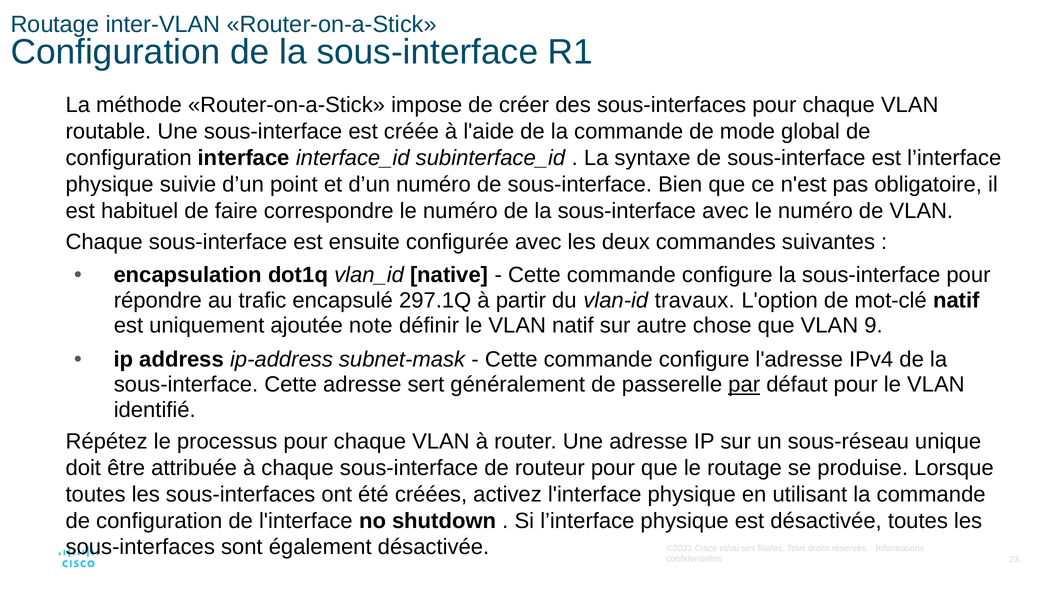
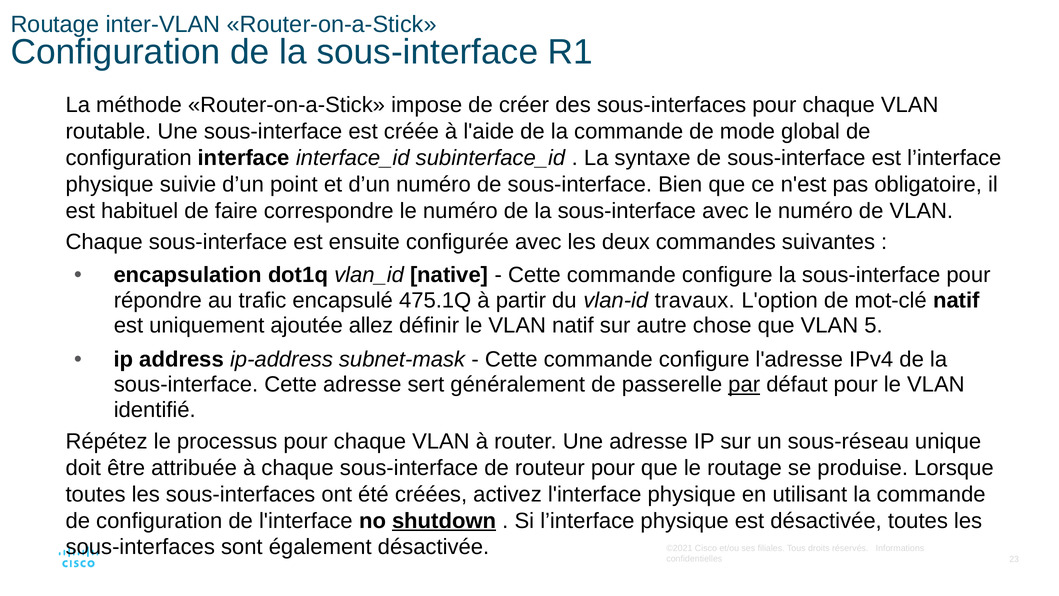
297.1Q: 297.1Q -> 475.1Q (435, 300)
note: note -> allez (371, 325)
9: 9 -> 5 (874, 325)
shutdown underline: none -> present (444, 520)
